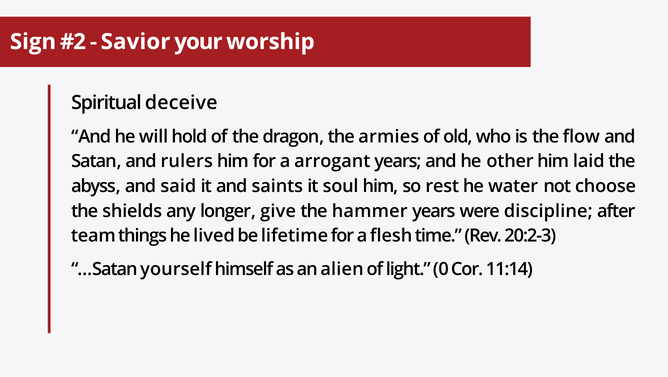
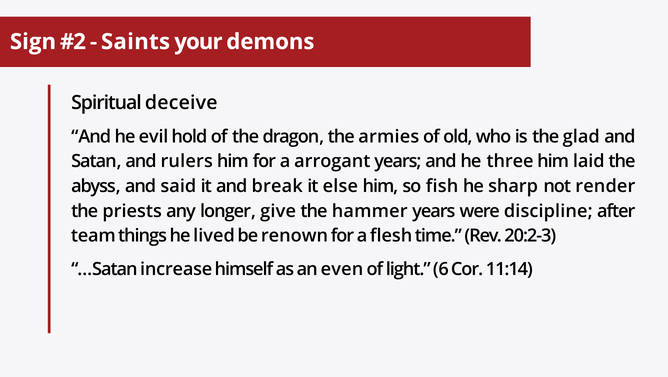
Savior: Savior -> Saints (135, 42)
worship: worship -> demons (270, 42)
will: will -> evil (154, 137)
flow: flow -> glad (581, 137)
other: other -> three (510, 161)
saints: saints -> break (277, 186)
soul: soul -> else (340, 186)
rest: rest -> fish (442, 186)
water: water -> sharp (513, 186)
choose: choose -> render (605, 186)
shields: shields -> priests (132, 211)
lifetime: lifetime -> renown (294, 236)
yourself: yourself -> increase (176, 269)
alien: alien -> even (342, 269)
0: 0 -> 6 (441, 269)
